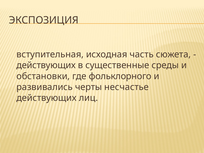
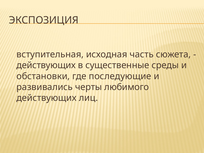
фольклорного: фольклорного -> последующие (120, 76)
несчастье: несчастье -> любимого (127, 87)
